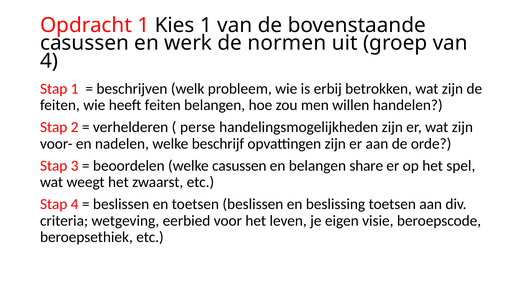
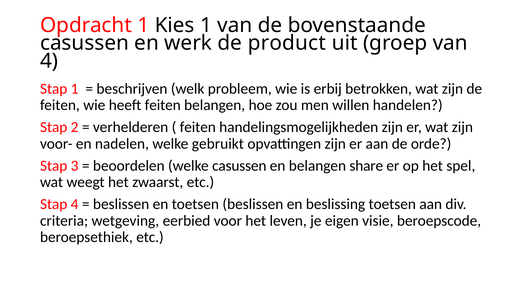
normen: normen -> product (287, 43)
perse: perse -> feiten (198, 127)
beschrijf: beschrijf -> gebruikt (218, 144)
